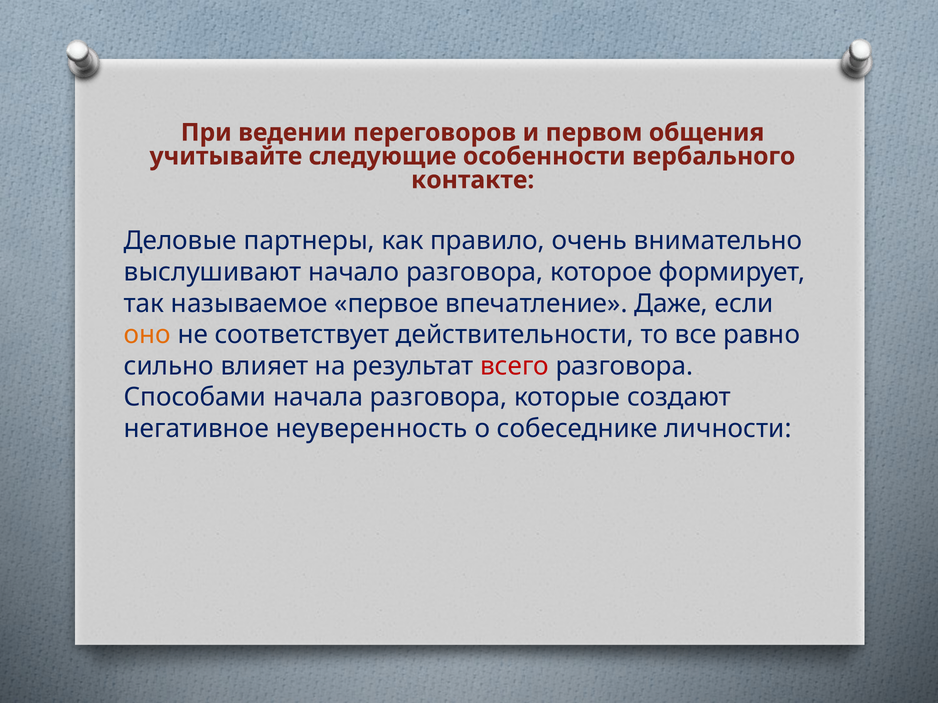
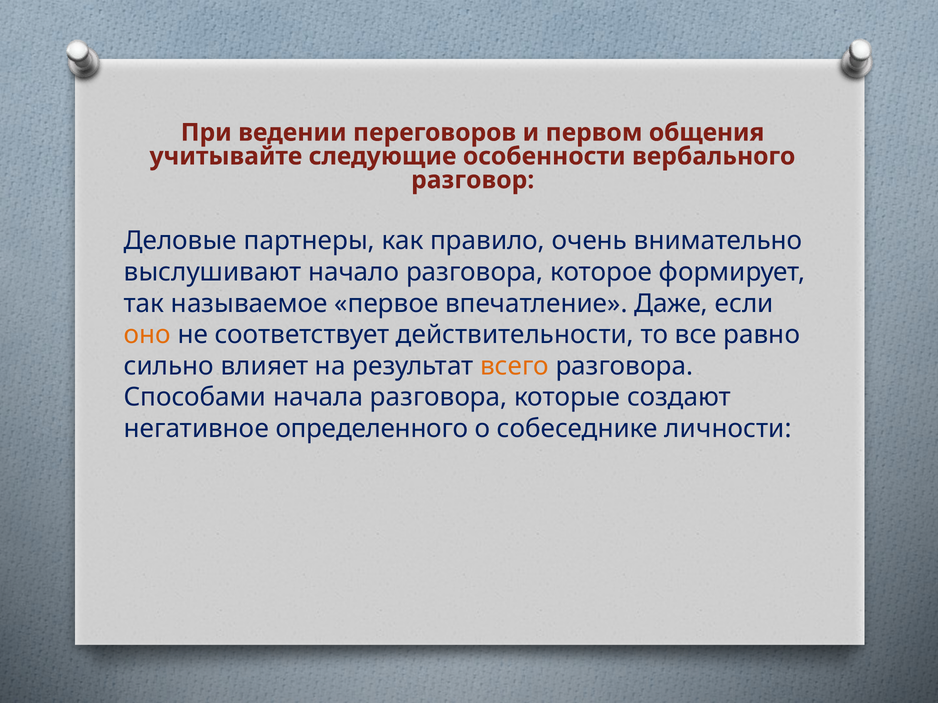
контакте: контакте -> разговор (473, 180)
всего colour: red -> orange (515, 366)
неуверенность: неуверенность -> определенного (372, 429)
